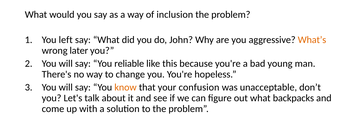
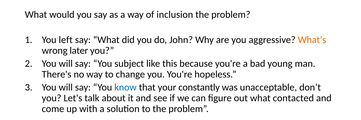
reliable: reliable -> subject (129, 64)
know colour: orange -> blue (126, 88)
confusion: confusion -> constantly (199, 88)
backpacks: backpacks -> contacted (293, 98)
